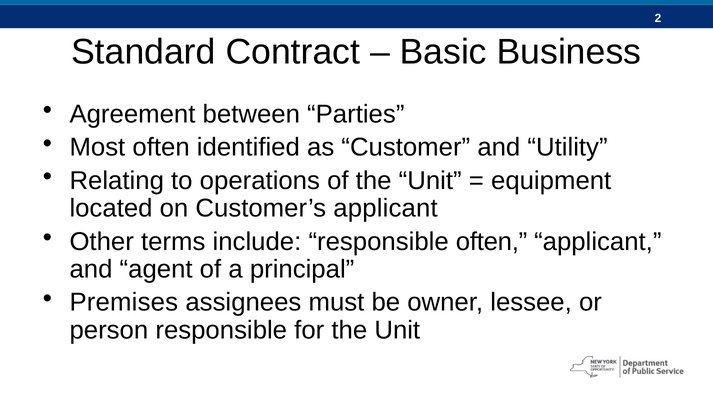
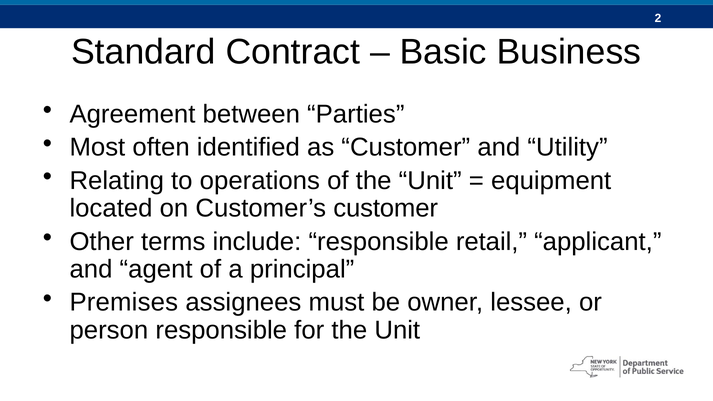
Customer’s applicant: applicant -> customer (386, 208)
responsible often: often -> retail (491, 242)
